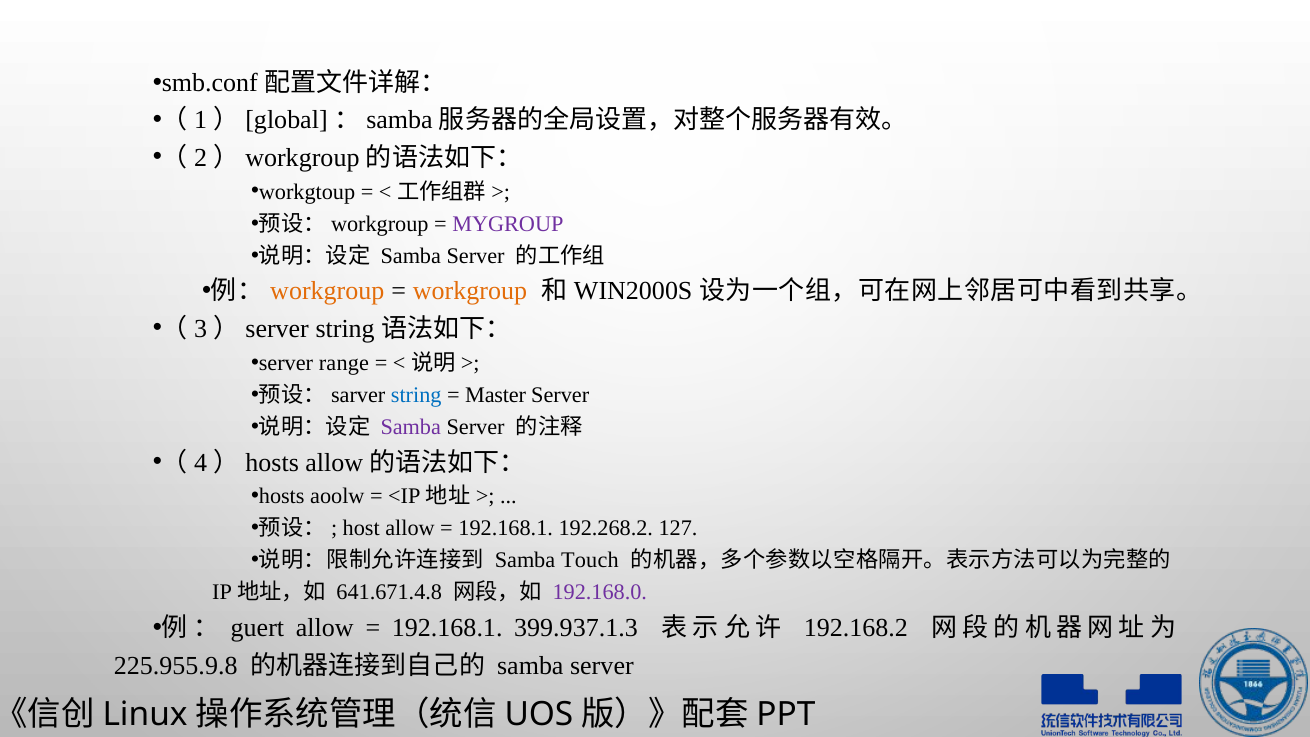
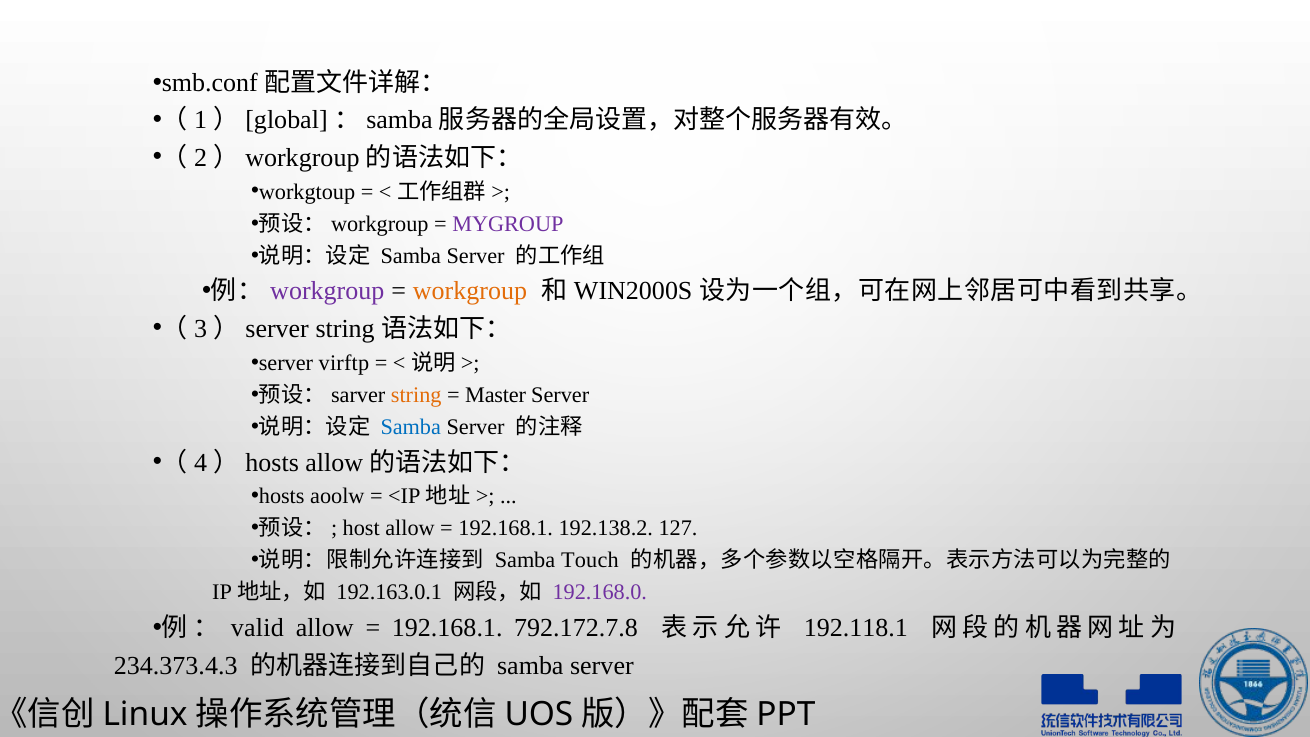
workgroup colour: orange -> purple (327, 291)
range: range -> virftp (344, 363)
string colour: blue -> orange (416, 395)
Samba colour: purple -> blue (411, 427)
192.268.2: 192.268.2 -> 192.138.2 (606, 528)
641.671.4.8: 641.671.4.8 -> 192.163.0.1 (389, 593)
guert: guert -> valid (257, 628)
399.937.1.3: 399.937.1.3 -> 792.172.7.8 (576, 628)
192.168.2: 192.168.2 -> 192.118.1 (856, 628)
225.955.9.8: 225.955.9.8 -> 234.373.4.3 (176, 665)
